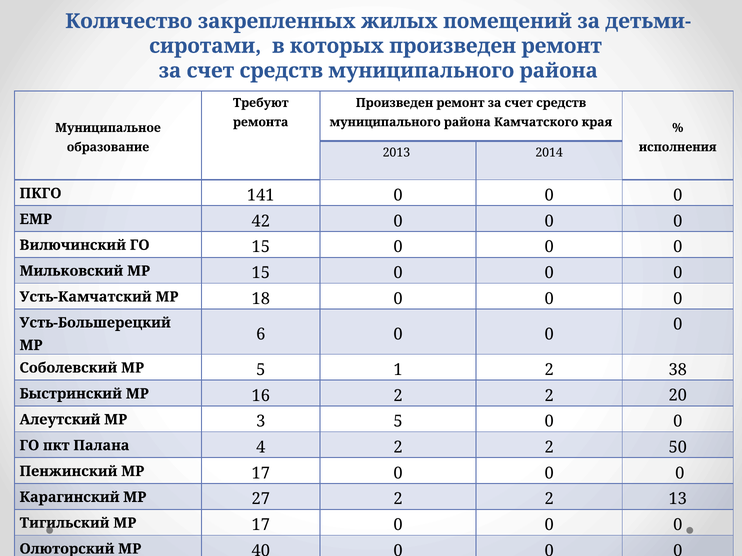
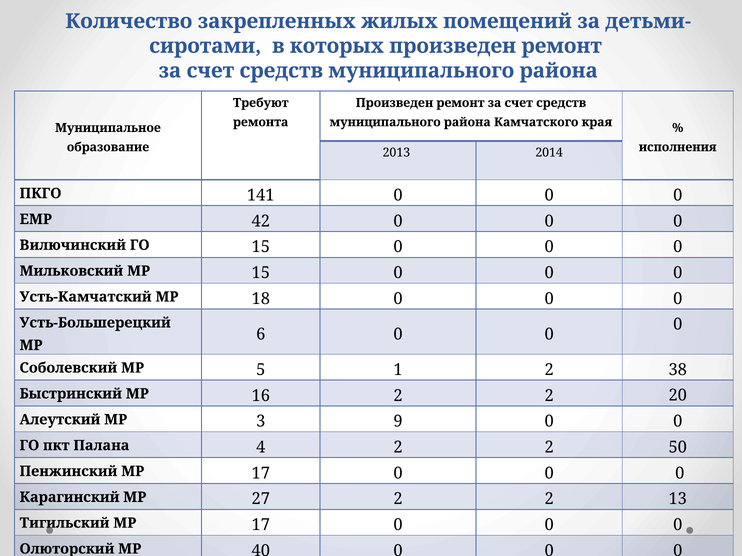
3 5: 5 -> 9 (398, 422)
